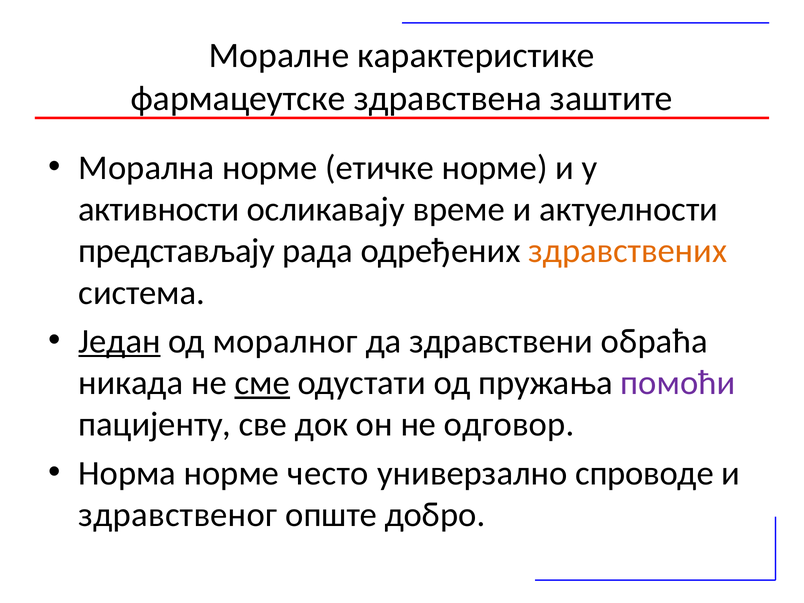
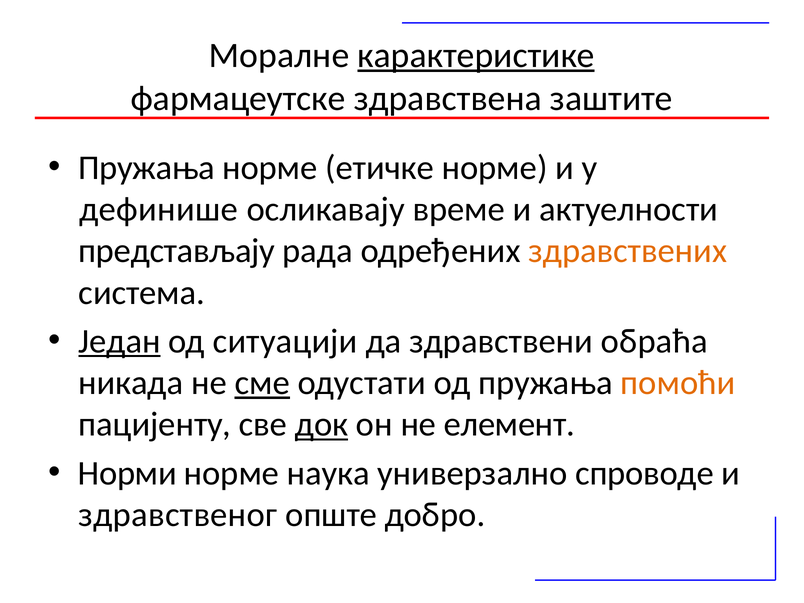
карактеристике underline: none -> present (476, 55)
Морална: Морална -> Пружања (146, 168)
активности: активности -> дефинише (158, 209)
моралног: моралног -> ситуацији (285, 341)
помоћи colour: purple -> orange (678, 383)
док underline: none -> present (322, 424)
одговор: одговор -> елемент (509, 424)
Норма: Норма -> Норми (127, 473)
често: често -> наука (328, 473)
